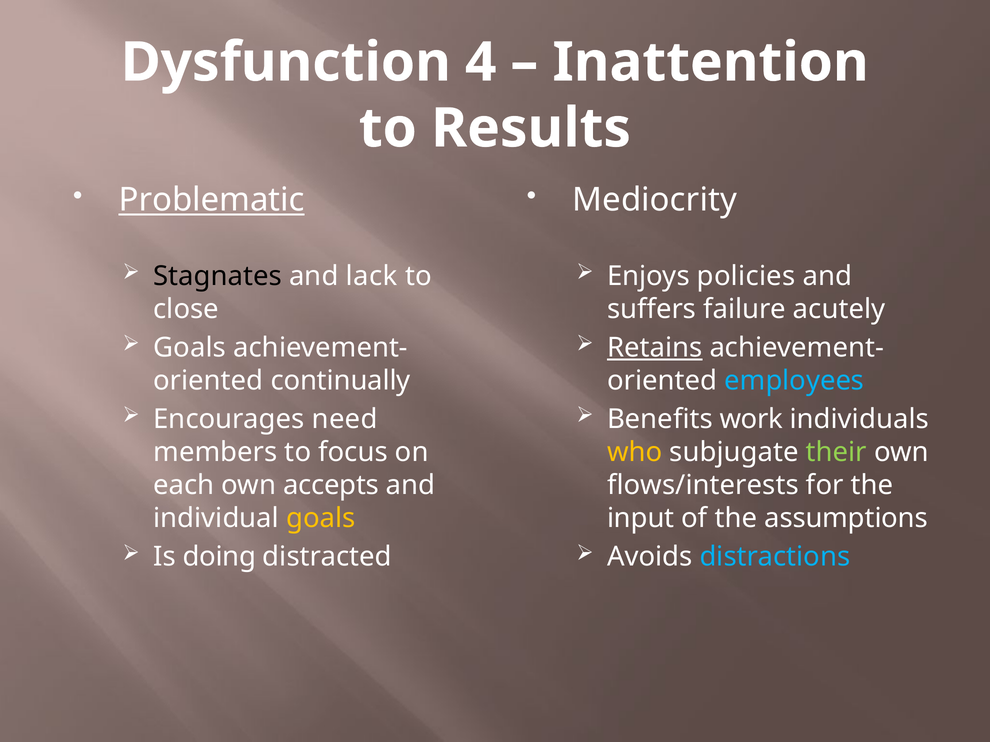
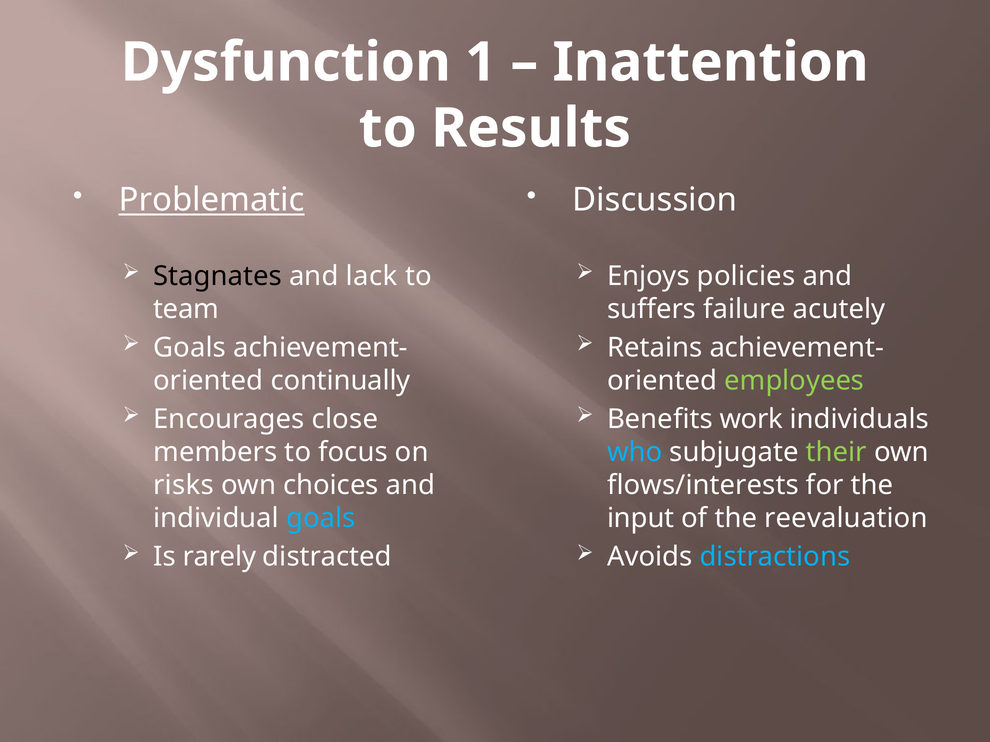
4: 4 -> 1 (481, 62)
Mediocrity: Mediocrity -> Discussion (655, 200)
close: close -> team (186, 309)
Retains underline: present -> none (655, 348)
employees colour: light blue -> light green (794, 381)
need: need -> close (345, 420)
who colour: yellow -> light blue (635, 453)
each: each -> risks (184, 486)
accepts: accepts -> choices (331, 486)
goals colour: yellow -> light blue (321, 519)
assumptions: assumptions -> reevaluation (846, 519)
doing: doing -> rarely (219, 557)
